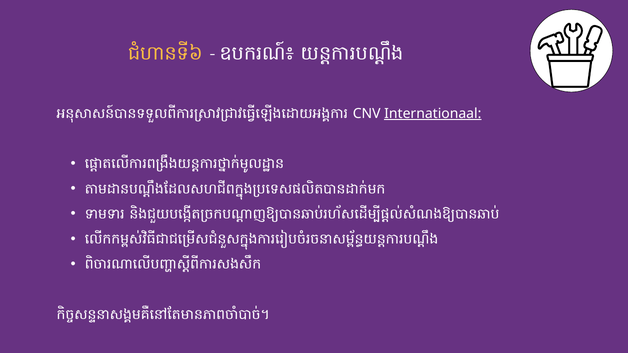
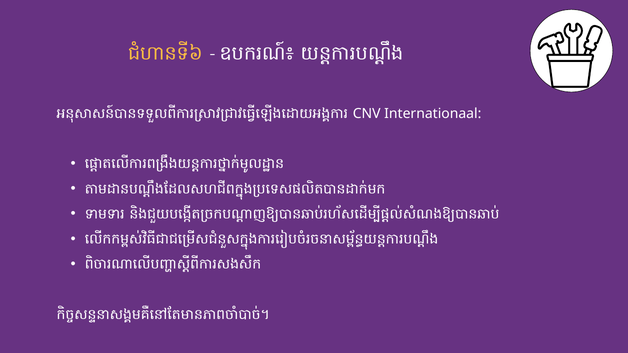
Internationaal underline: present -> none (433, 114)
